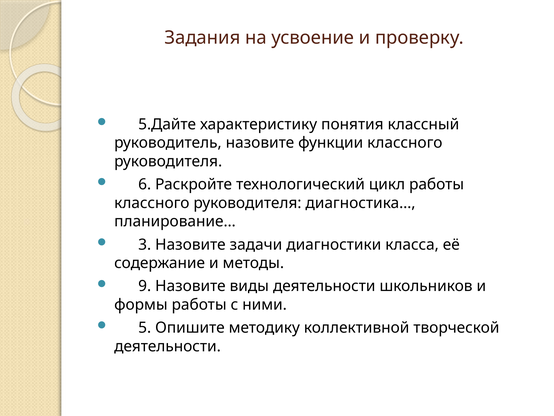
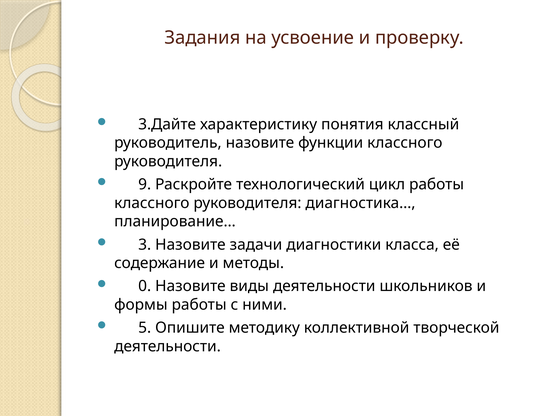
5.Дайте: 5.Дайте -> 3.Дайте (167, 124)
6: 6 -> 9 (145, 184)
9: 9 -> 0 (145, 286)
